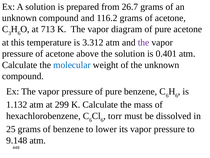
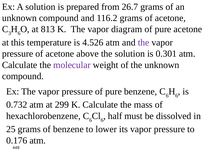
713: 713 -> 813 (48, 29)
3.312: 3.312 -> 4.526 (93, 42)
0.401: 0.401 -> 0.301 (166, 54)
molecular colour: blue -> purple (72, 65)
1.132: 1.132 -> 0.732 (17, 104)
torr: torr -> half (115, 116)
9.148: 9.148 -> 0.176 (17, 140)
